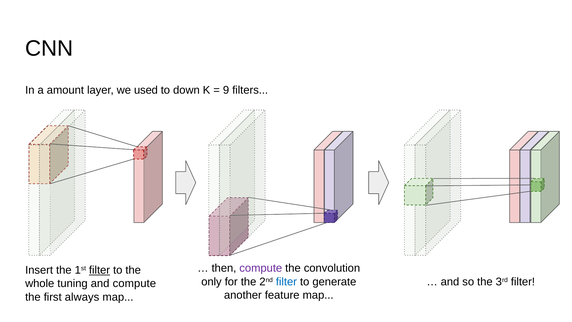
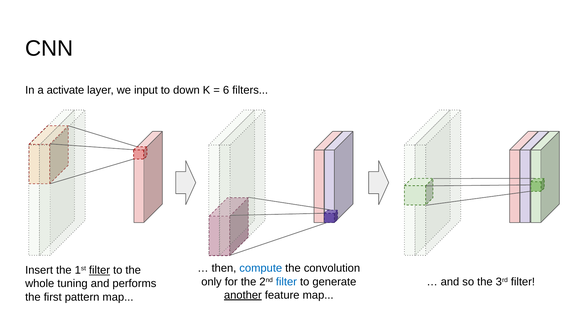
amount: amount -> activate (65, 90)
used: used -> input (146, 90)
9: 9 -> 6 (226, 90)
compute colour: purple -> blue (261, 268)
and compute: compute -> performs (134, 283)
another underline: none -> present (243, 295)
always: always -> pattern (82, 297)
